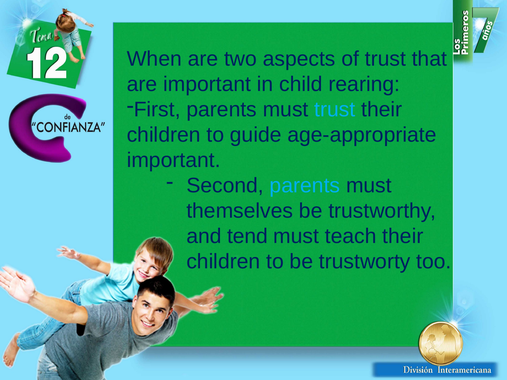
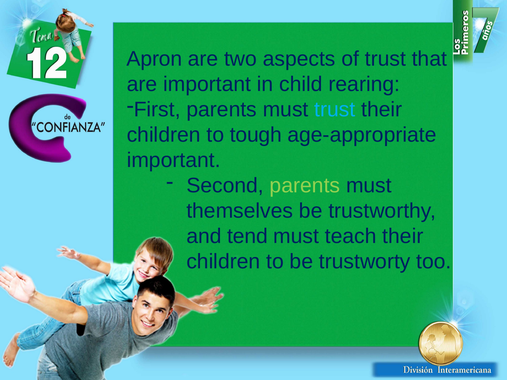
When: When -> Apron (154, 59)
guide: guide -> tough (256, 135)
parents colour: light blue -> light green (305, 186)
